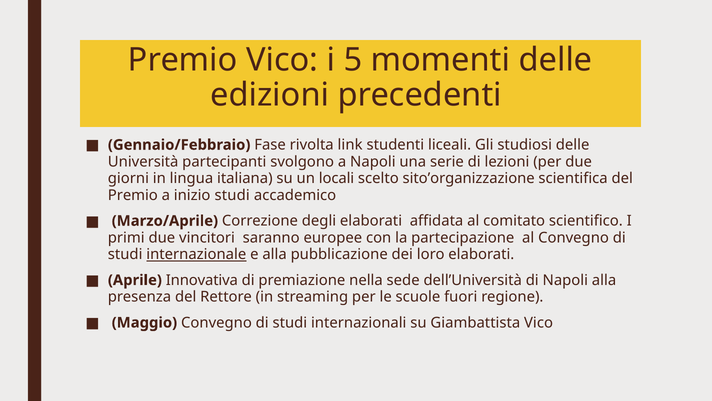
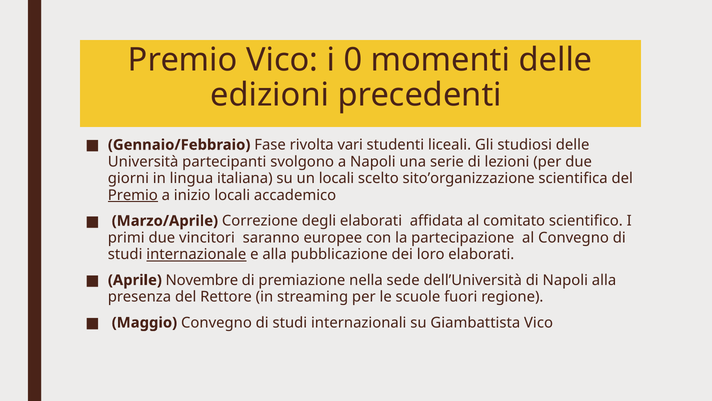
5: 5 -> 0 (353, 60)
link: link -> vari (350, 145)
Premio underline: none -> present (133, 195)
inizio studi: studi -> locali (232, 195)
Innovativa: Innovativa -> Novembre (202, 280)
